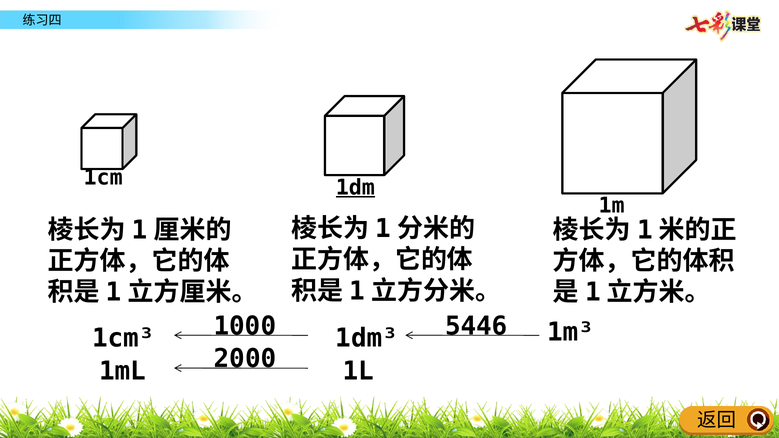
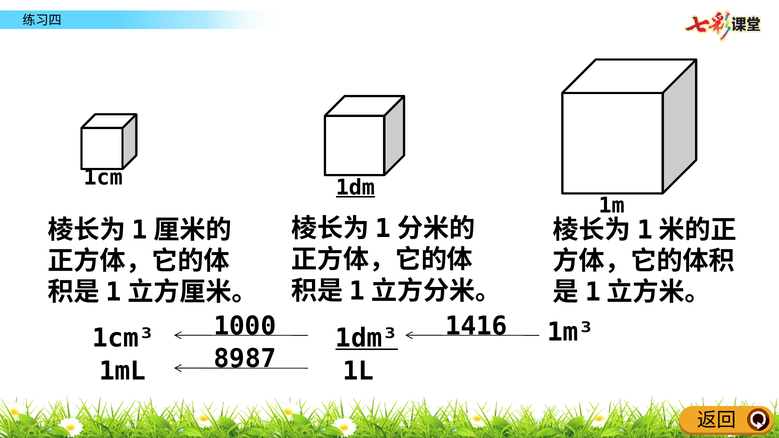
5446: 5446 -> 1416 (476, 326)
1dm³ underline: none -> present (367, 338)
2000: 2000 -> 8987 (245, 359)
